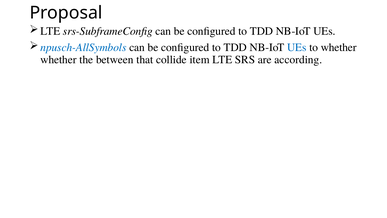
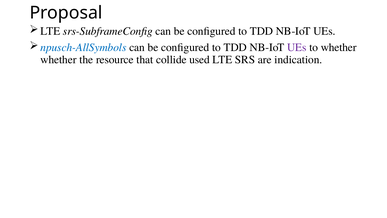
UEs colour: blue -> purple (297, 47)
between: between -> resource (115, 59)
item: item -> used (200, 59)
according: according -> indication (298, 59)
